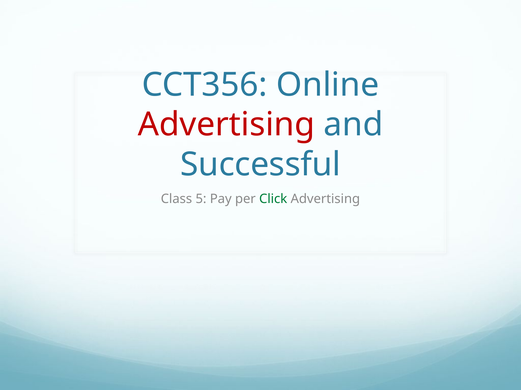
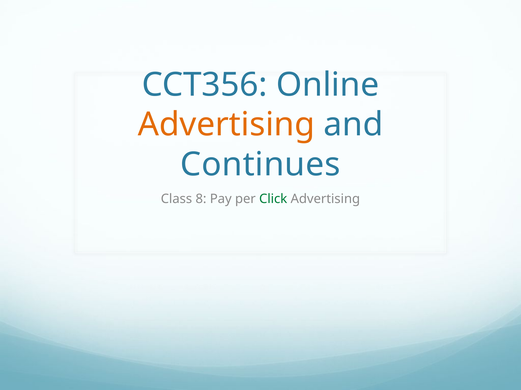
Advertising colour: red -> orange (226, 125)
Successful: Successful -> Continues (260, 165)
5: 5 -> 8 (201, 199)
